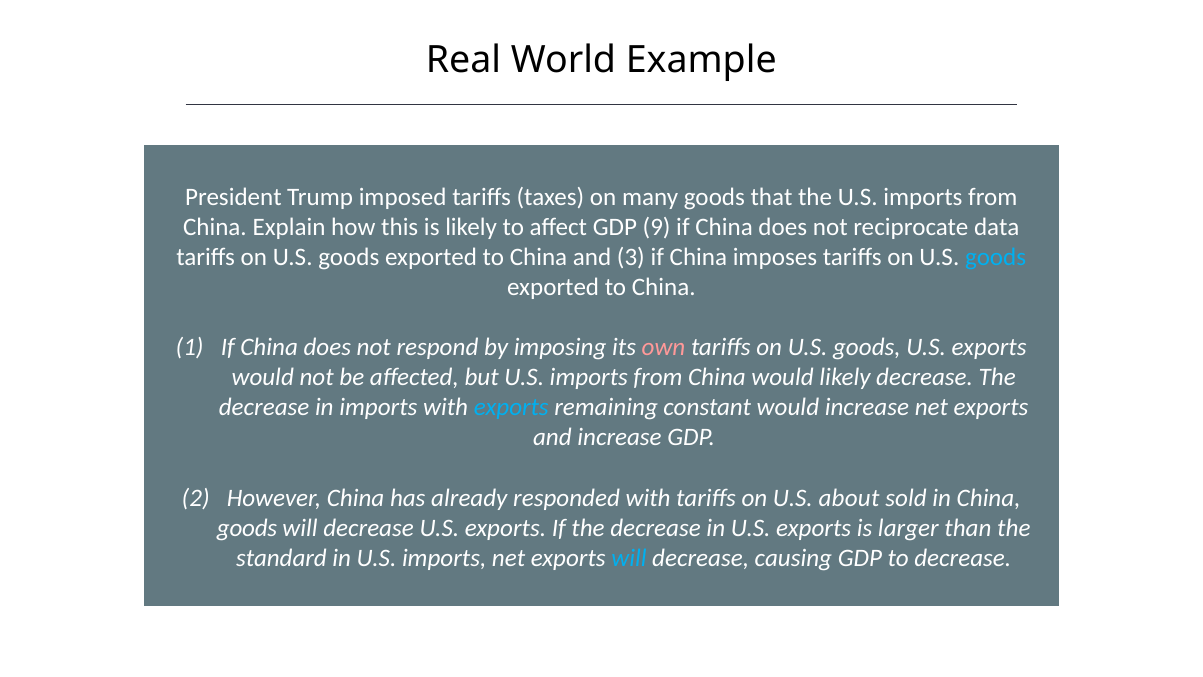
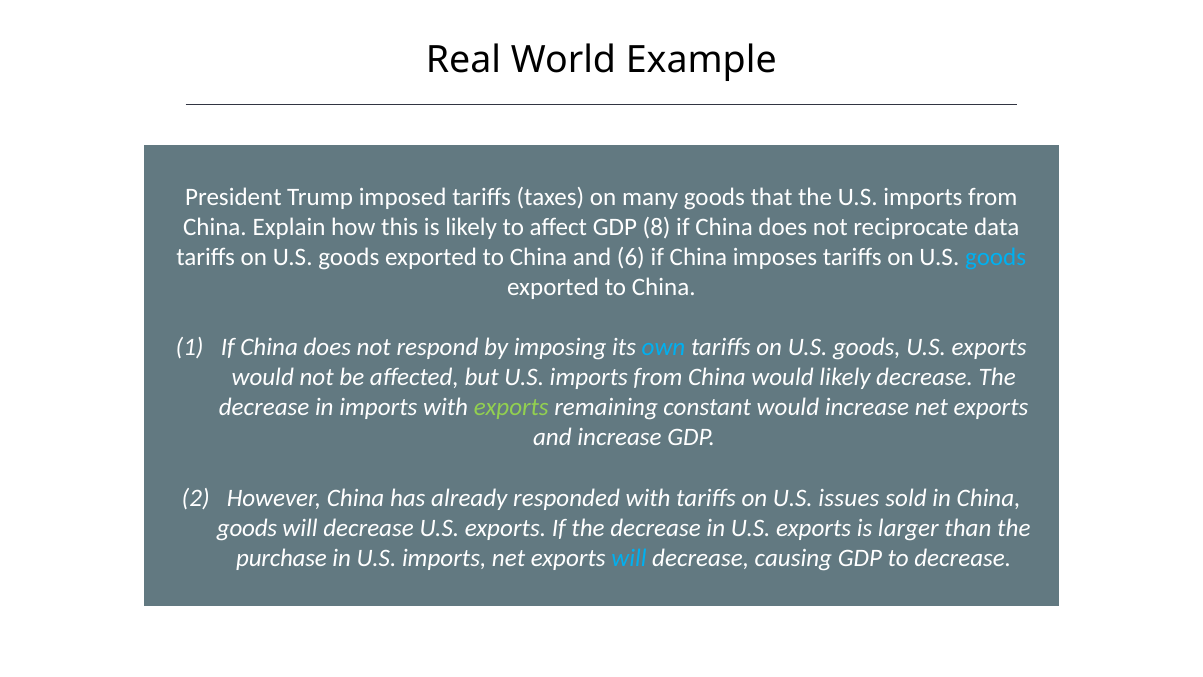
9: 9 -> 8 (657, 227)
3: 3 -> 6 (631, 257)
own colour: pink -> light blue (664, 347)
exports colour: light blue -> light green (511, 407)
about: about -> issues (849, 498)
standard: standard -> purchase (282, 558)
